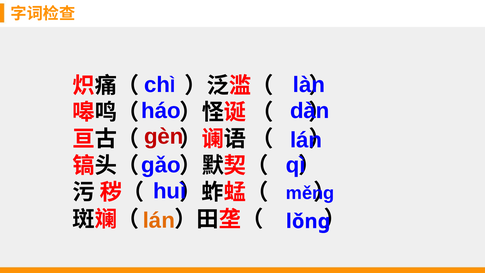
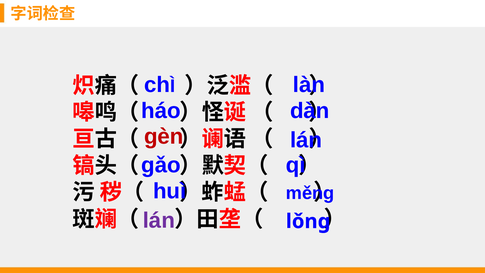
lán colour: orange -> purple (159, 220)
